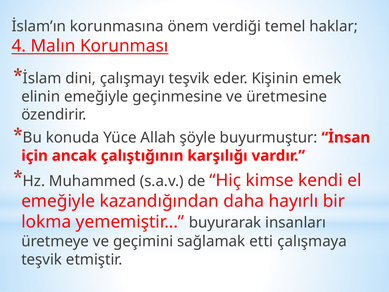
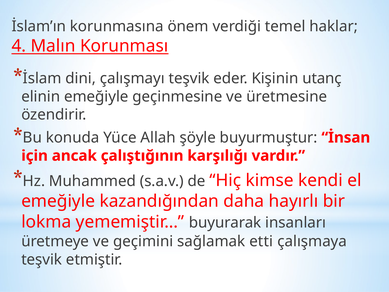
emek: emek -> utanç (322, 78)
